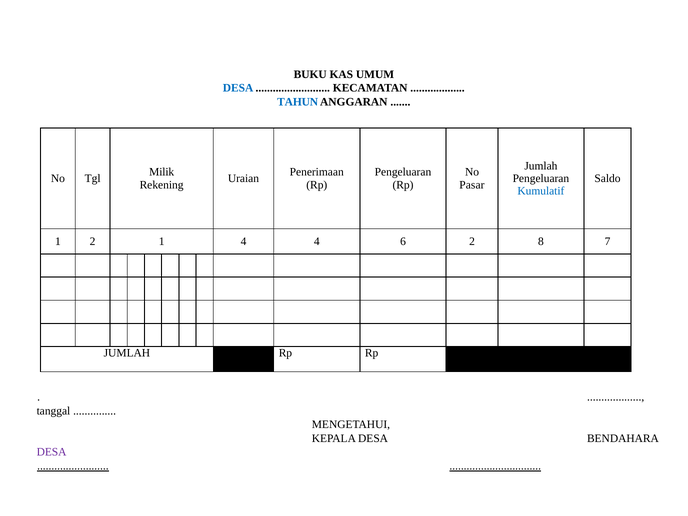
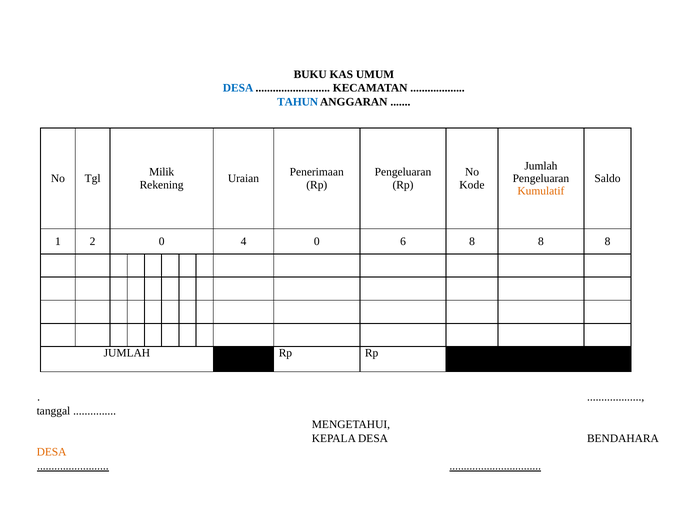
Pasar: Pasar -> Kode (472, 185)
Kumulatif colour: blue -> orange (541, 191)
2 1: 1 -> 0 (162, 241)
4 4: 4 -> 0 (317, 241)
6 2: 2 -> 8 (472, 241)
7: 7 -> 8 (608, 241)
DESA colour: purple -> orange (52, 452)
